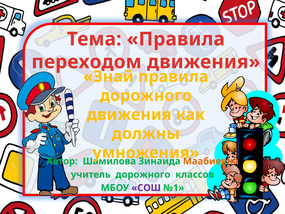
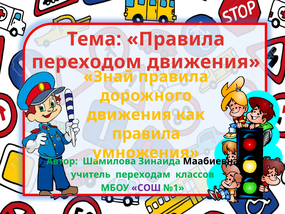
должны: должны -> правила (146, 134)
Маабиевна colour: orange -> black (211, 161)
учитель дорожного: дорожного -> переходам (143, 174)
